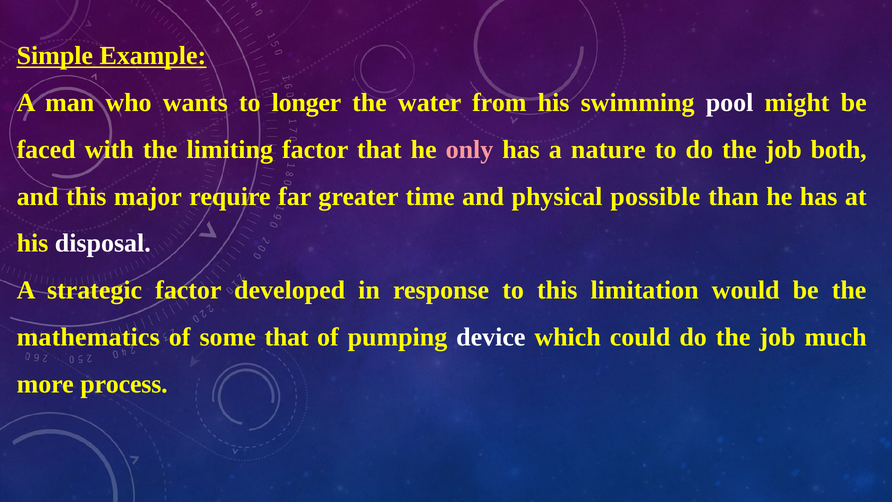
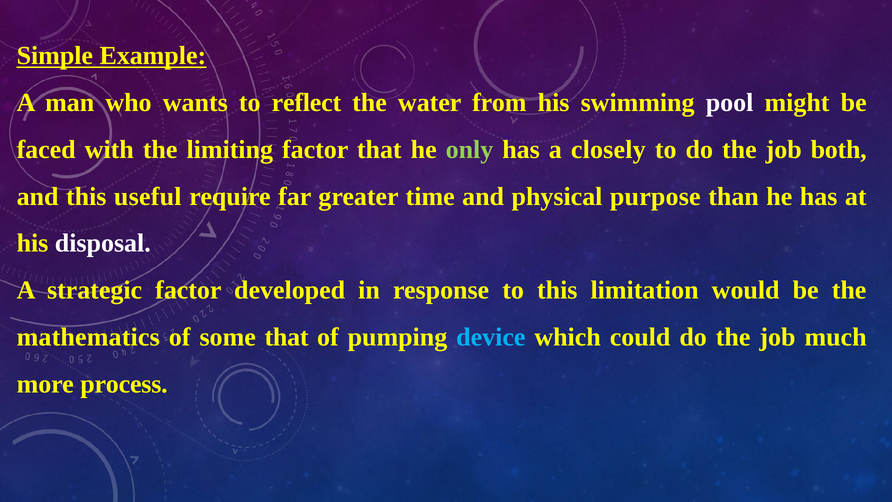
longer: longer -> reflect (306, 103)
only colour: pink -> light green (469, 149)
nature: nature -> closely (608, 149)
major: major -> useful (148, 196)
possible: possible -> purpose (655, 196)
device colour: white -> light blue (491, 337)
